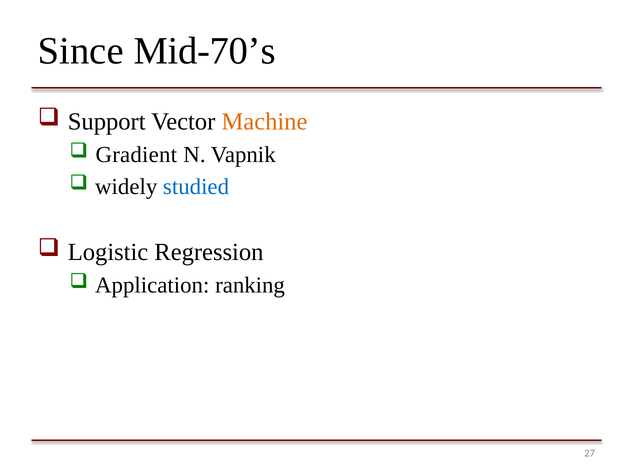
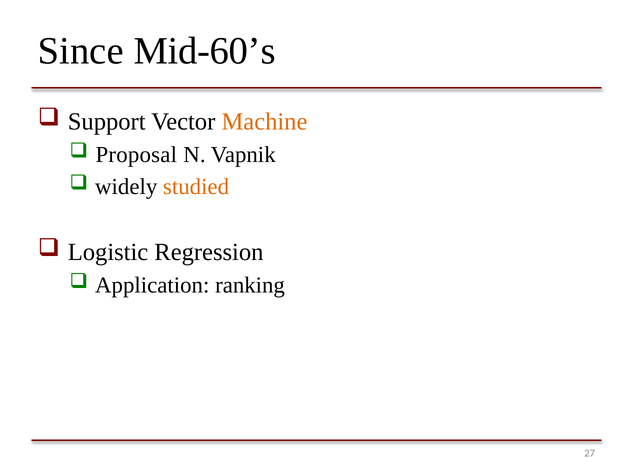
Mid-70’s: Mid-70’s -> Mid-60’s (205, 51)
Gradient: Gradient -> Proposal (136, 154)
studied colour: blue -> orange (196, 186)
